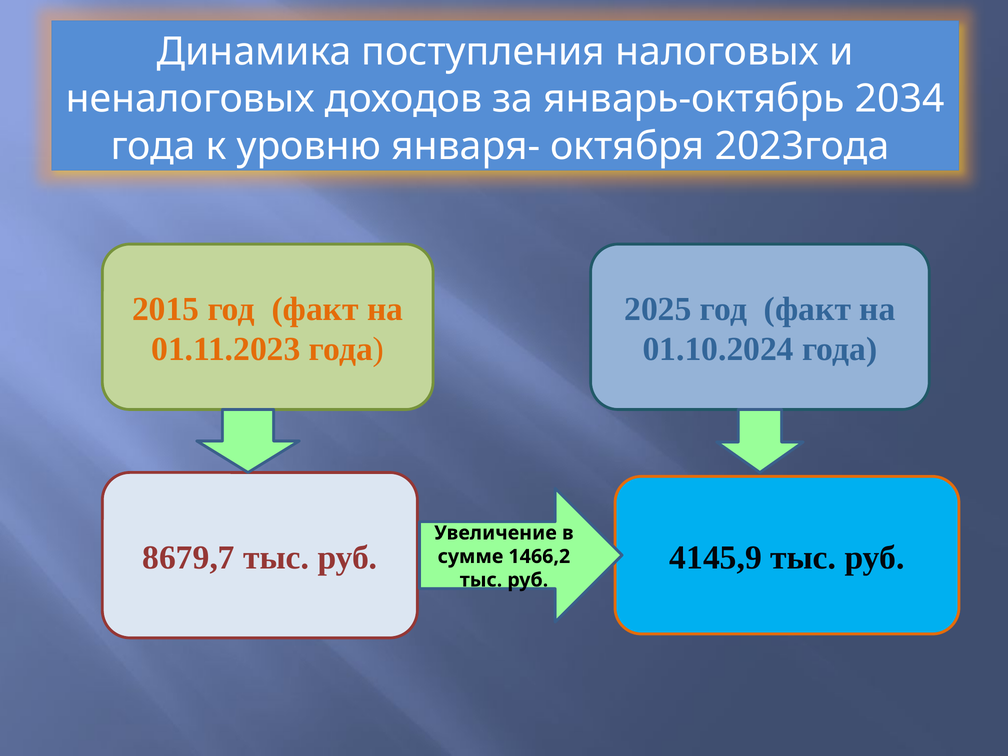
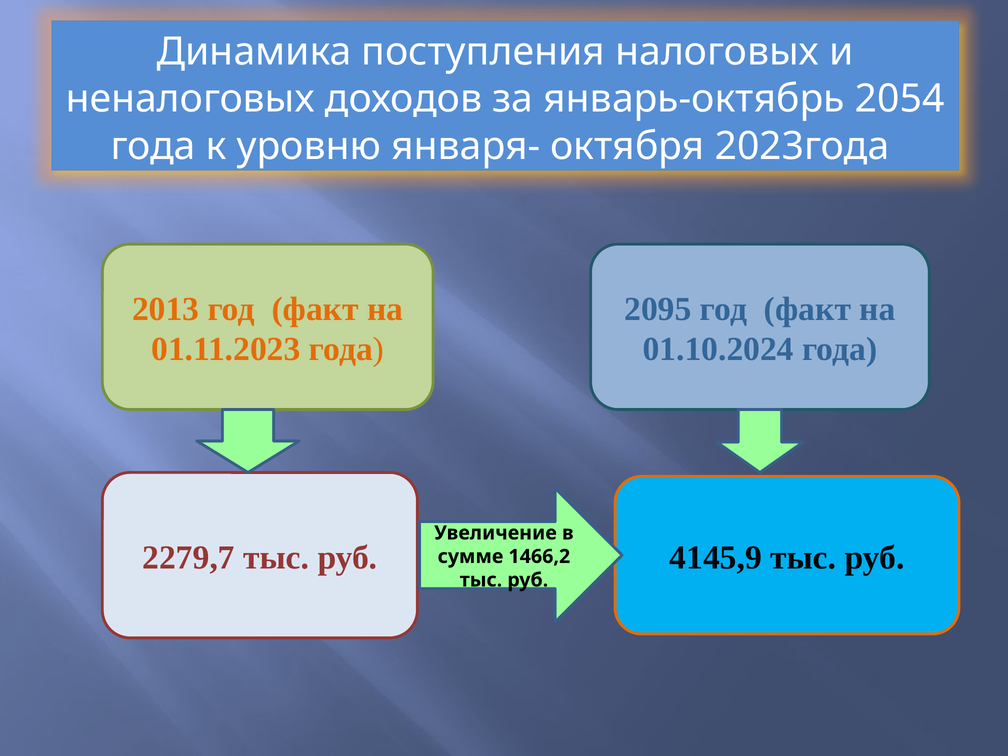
2034: 2034 -> 2054 (900, 99)
2015: 2015 -> 2013 (166, 309)
2025: 2025 -> 2095 (658, 309)
8679,7: 8679,7 -> 2279,7 (189, 558)
